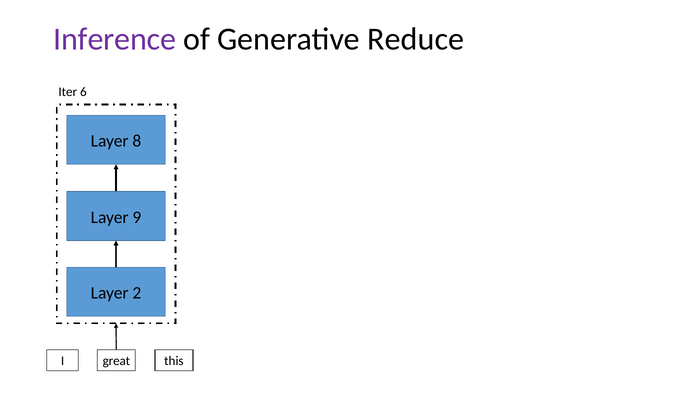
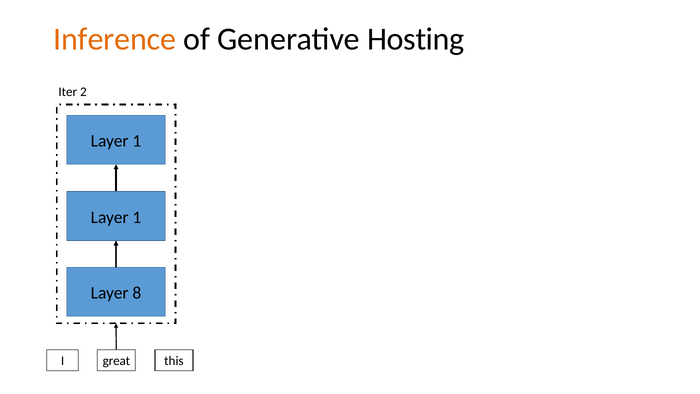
Inference colour: purple -> orange (115, 39)
Reduce: Reduce -> Hosting (416, 39)
6: 6 -> 2 (83, 92)
8: 8 -> 1 (137, 141)
9: 9 -> 1 (137, 217)
2: 2 -> 8 (137, 293)
